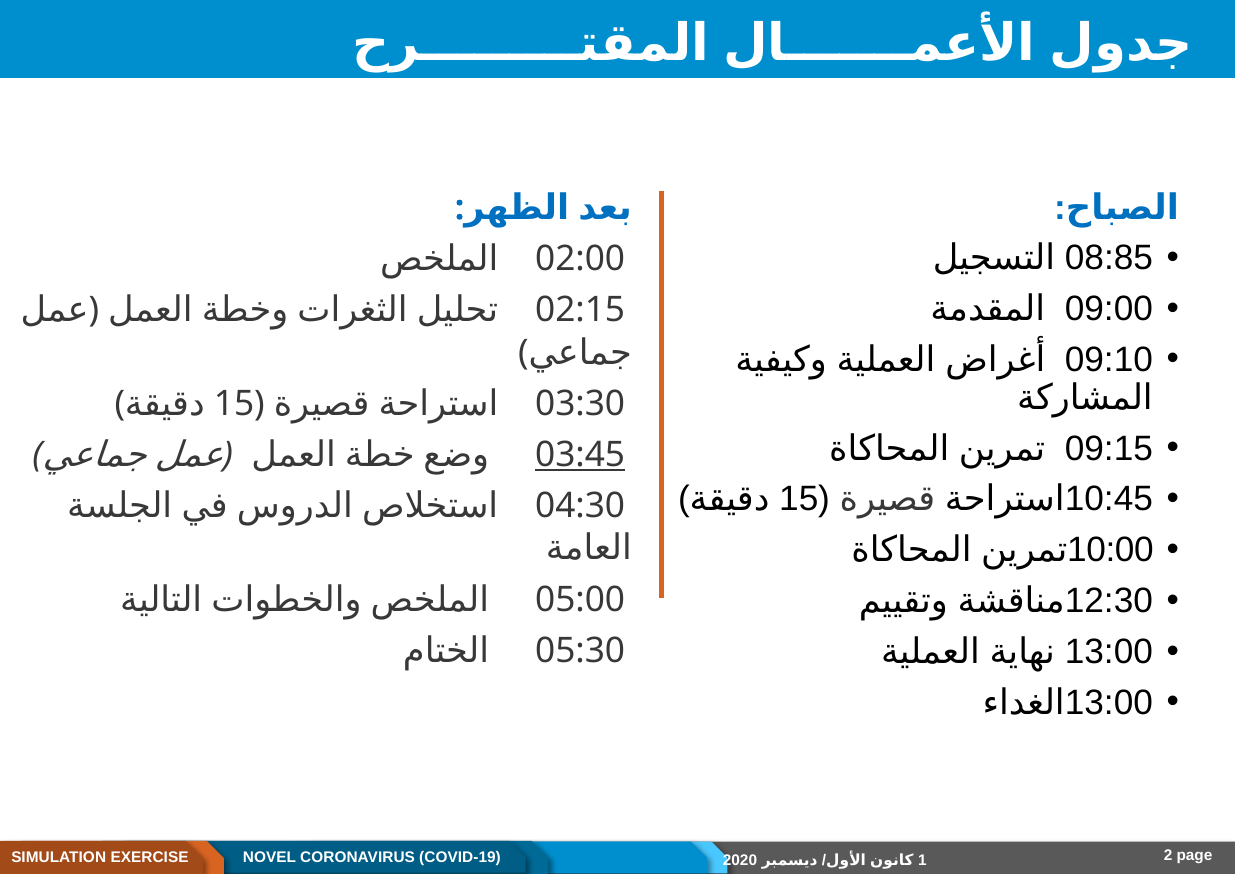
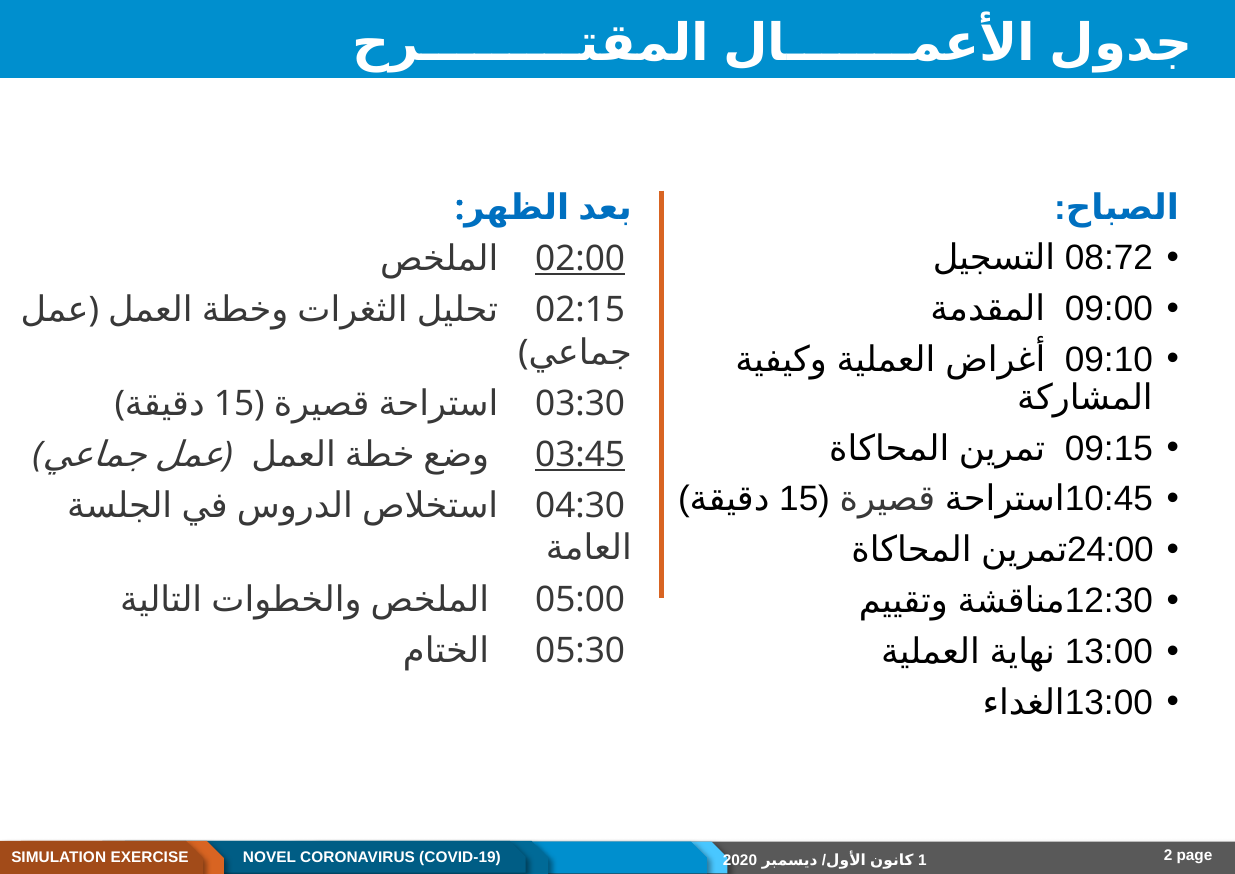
08:85: 08:85 -> 08:72 (1109, 258)
02:00 underline: none -> present (580, 259)
10:00: 10:00 -> 24:00 (1110, 550)
